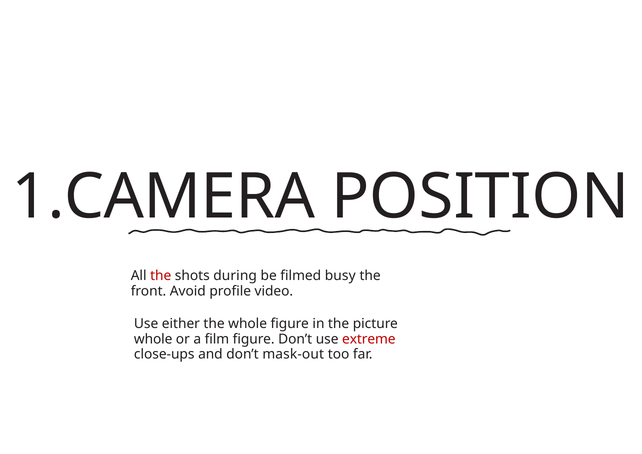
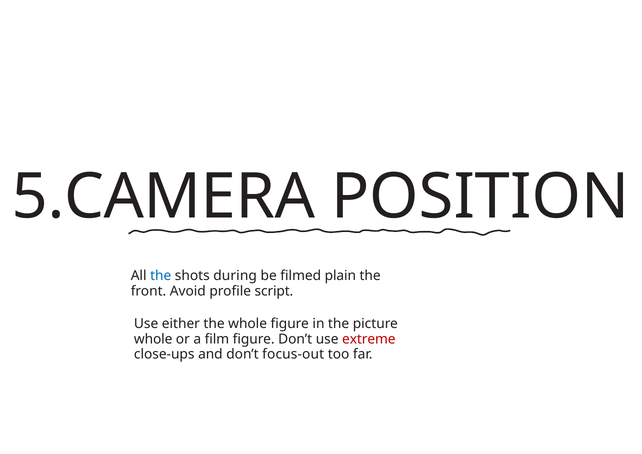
1.CAMERA: 1.CAMERA -> 5.CAMERA (164, 197)
the colour: red -> blue (161, 276)
busy: busy -> plain (340, 276)
video: video -> script (274, 291)
mask-out: mask-out -> focus-out (293, 354)
